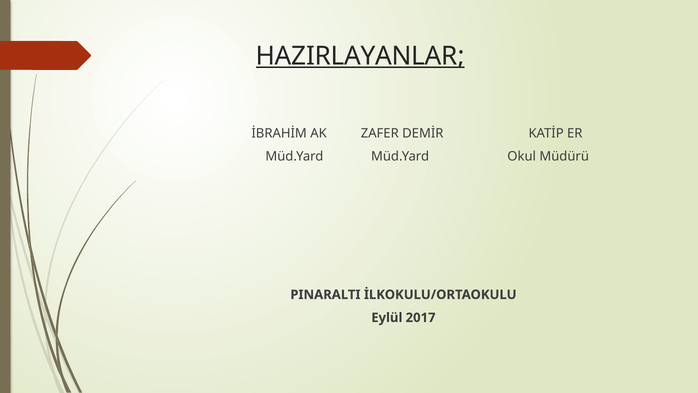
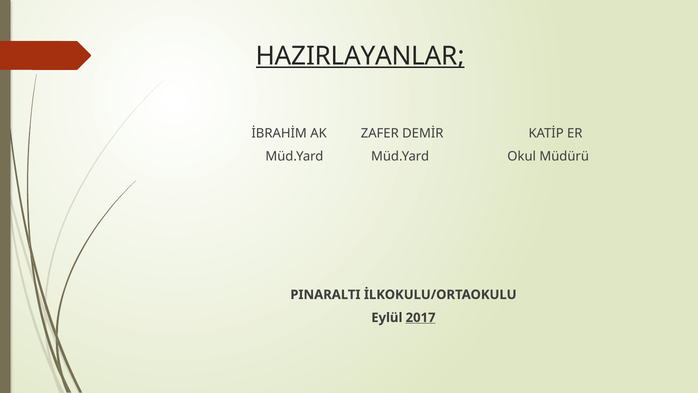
2017 underline: none -> present (421, 317)
